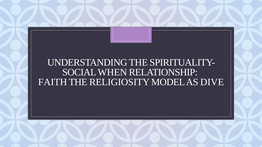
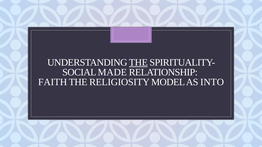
THE underline: none -> present (138, 63)
WHEN: WHEN -> MADE (112, 73)
DIVE: DIVE -> INTO (212, 82)
